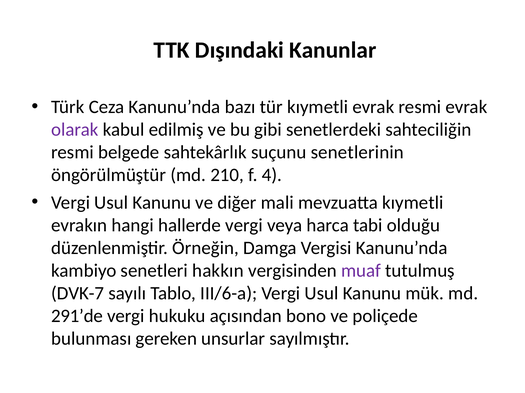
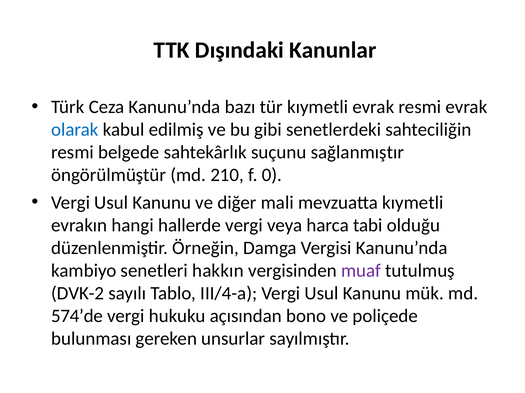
olarak colour: purple -> blue (75, 130)
senetlerinin: senetlerinin -> sağlanmıştır (357, 153)
4: 4 -> 0 (272, 175)
DVK-7: DVK-7 -> DVK-2 (78, 294)
III/6-a: III/6-a -> III/4-a (229, 294)
291’de: 291’de -> 574’de (77, 316)
